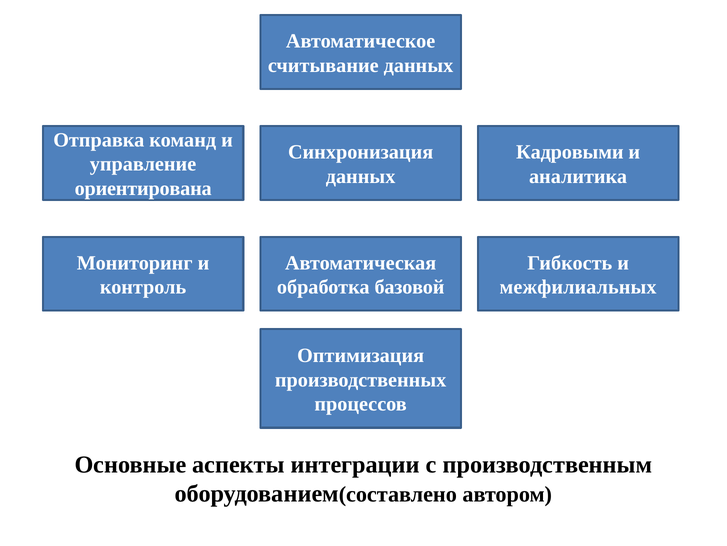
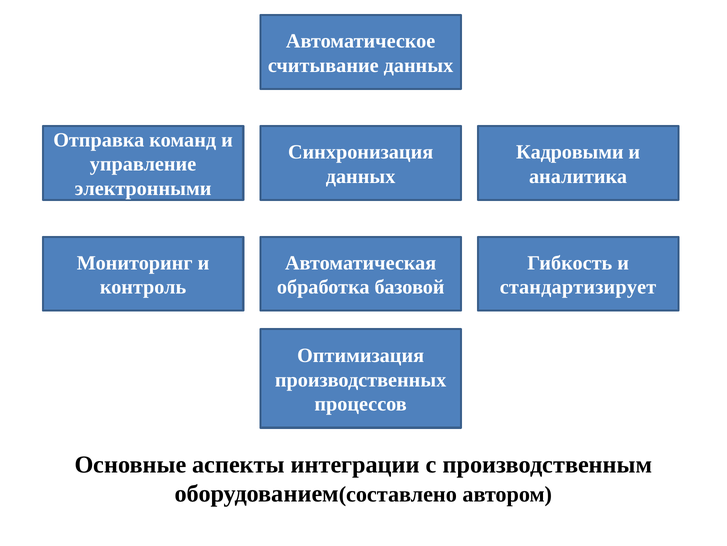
ориентирована: ориентирована -> электронными (143, 188)
межфилиальных: межфилиальных -> стандартизирует (578, 287)
